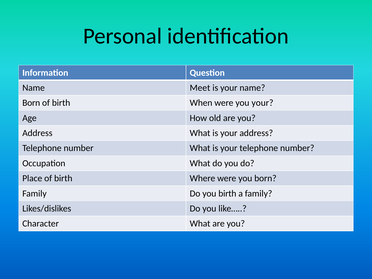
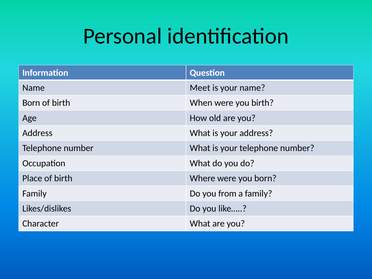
you your: your -> birth (263, 103)
you birth: birth -> from (227, 193)
